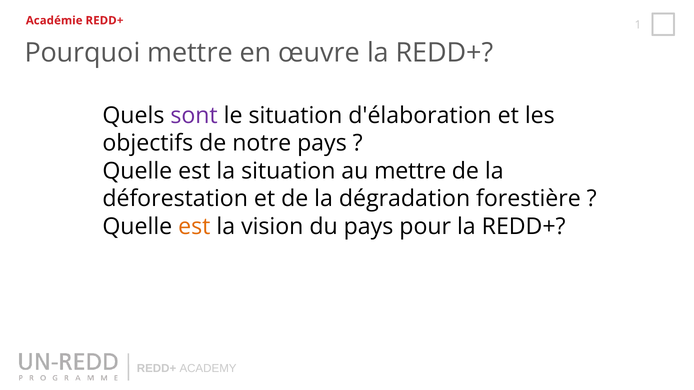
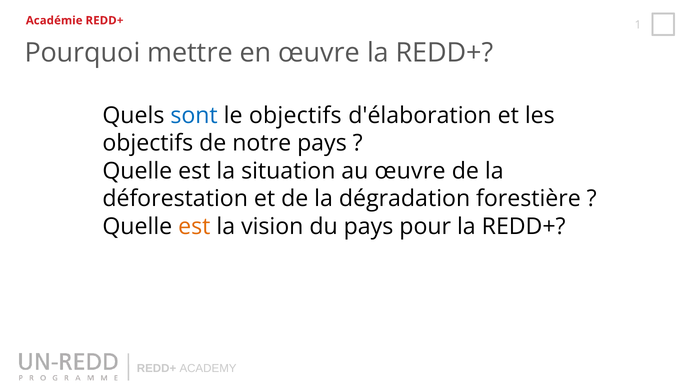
sont colour: purple -> blue (194, 116)
le situation: situation -> objectifs (295, 116)
au mettre: mettre -> œuvre (410, 171)
